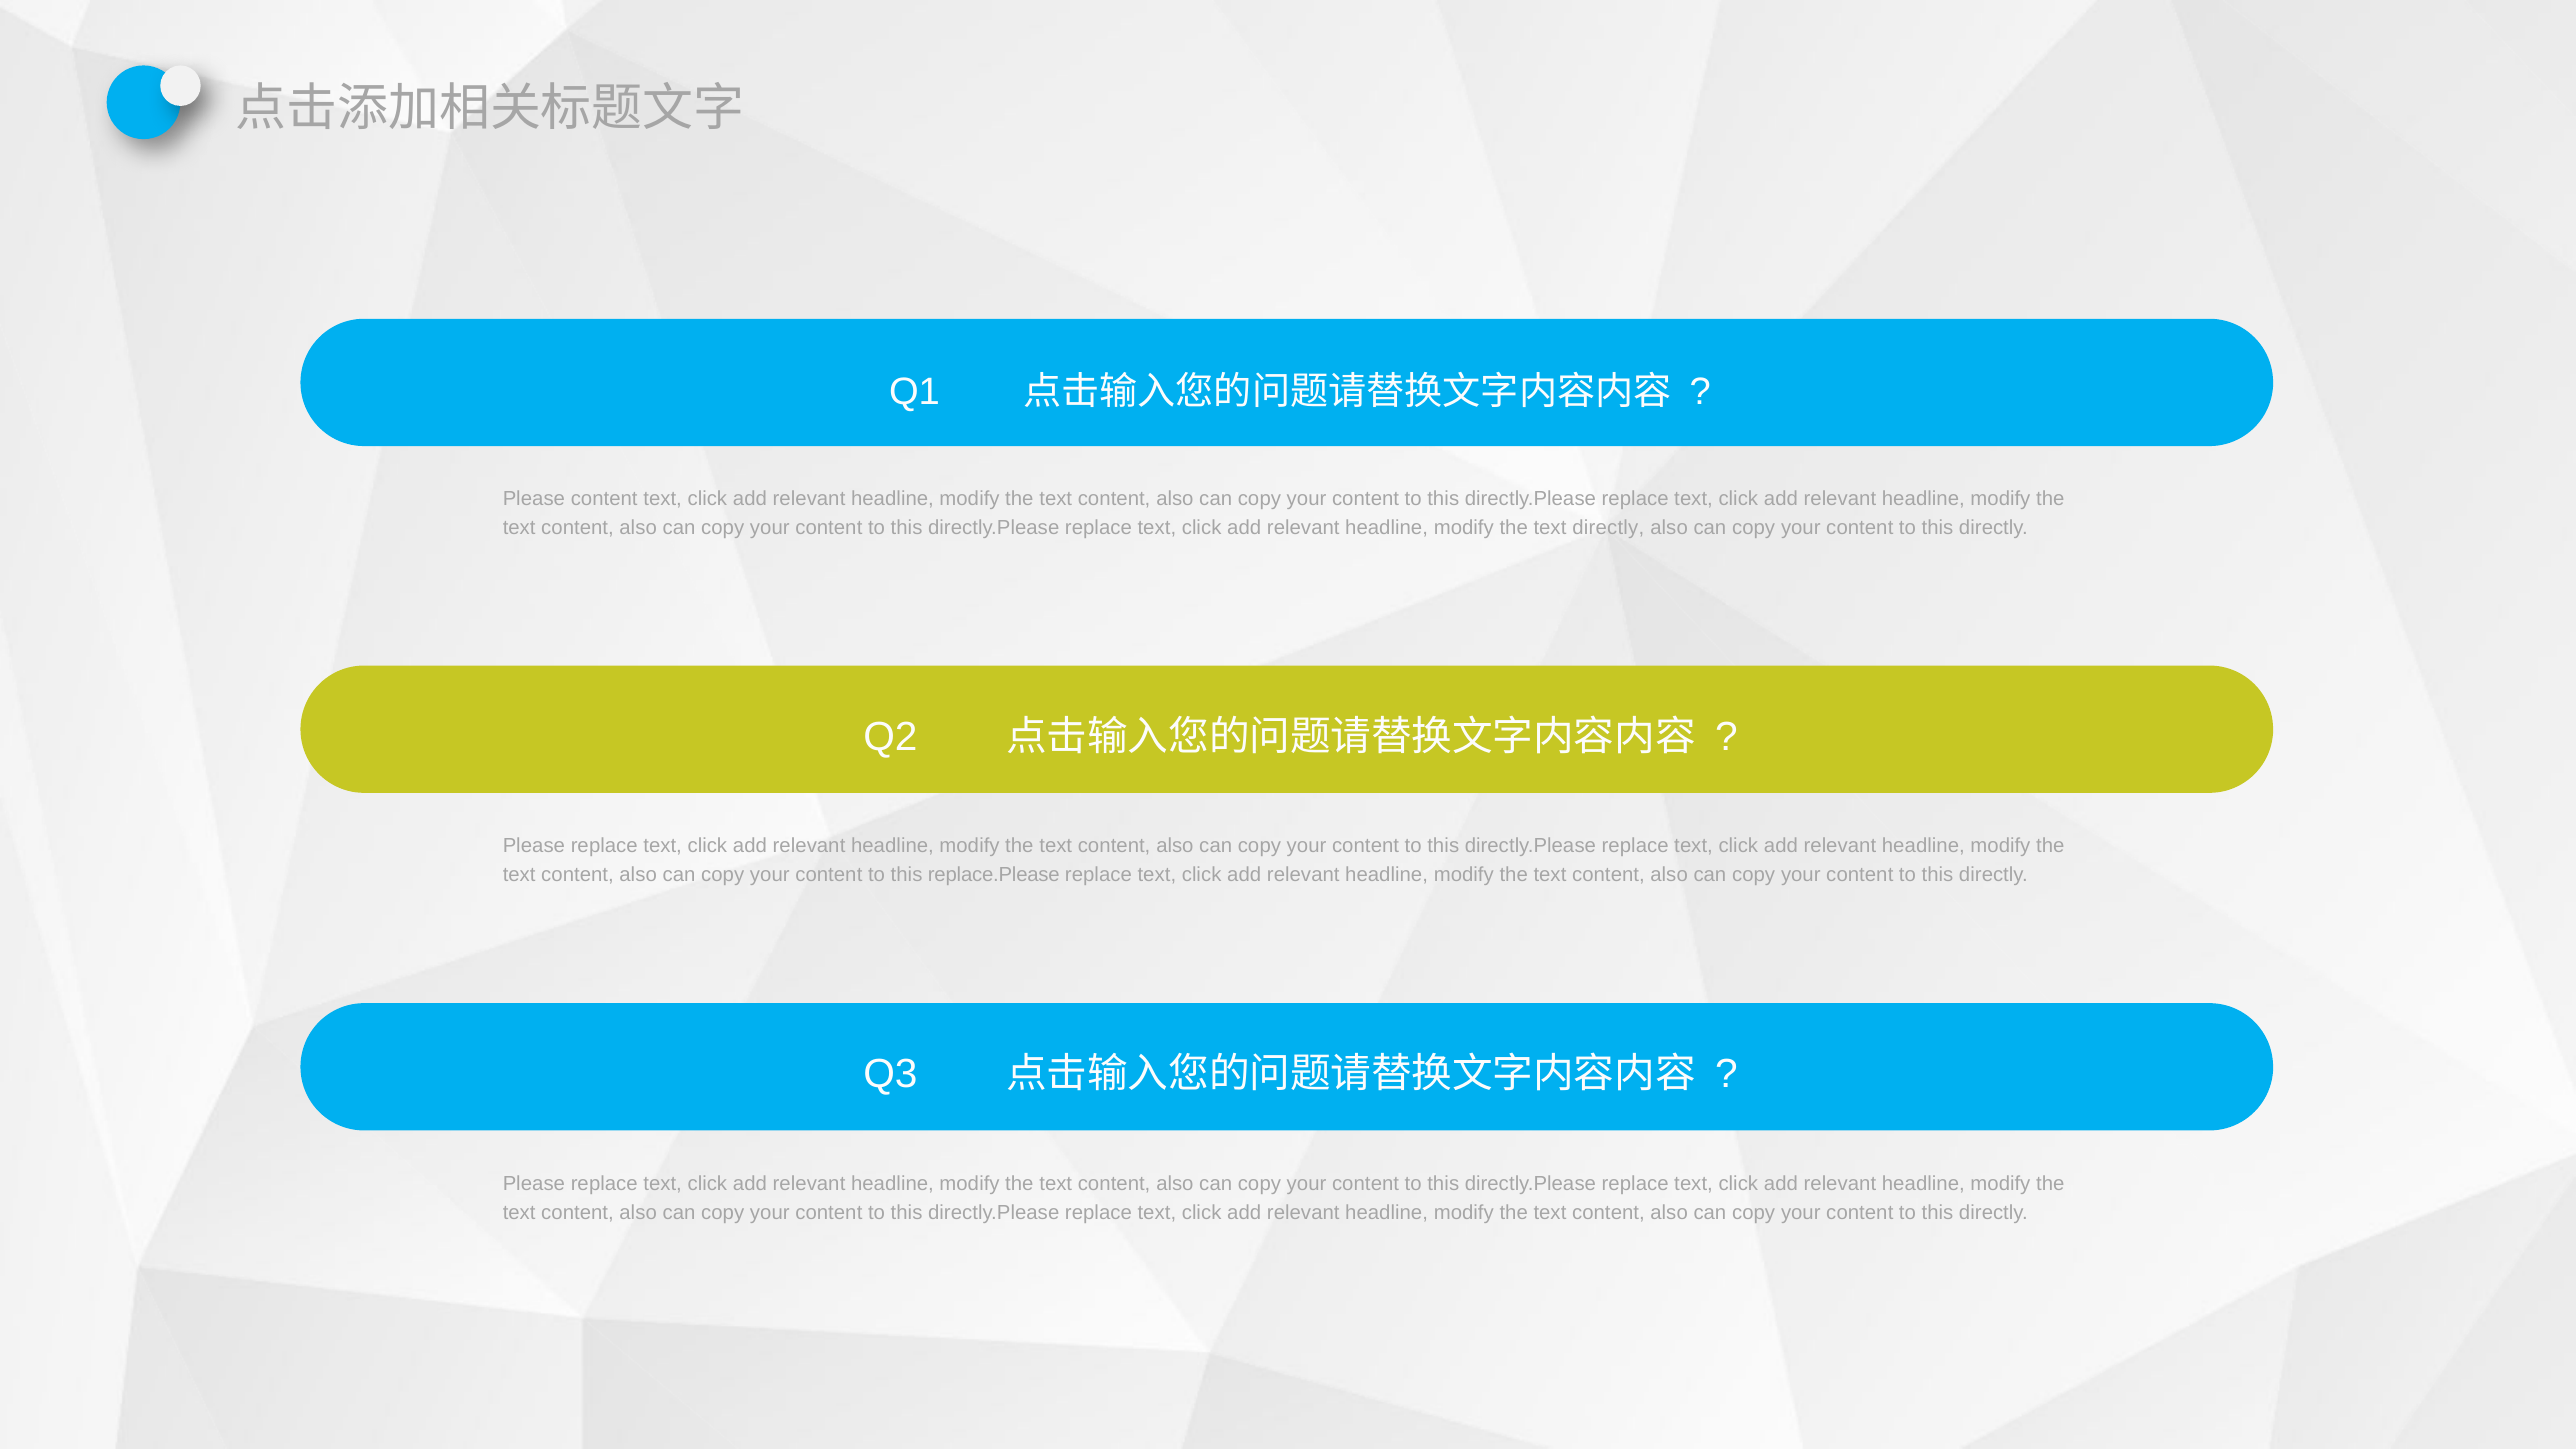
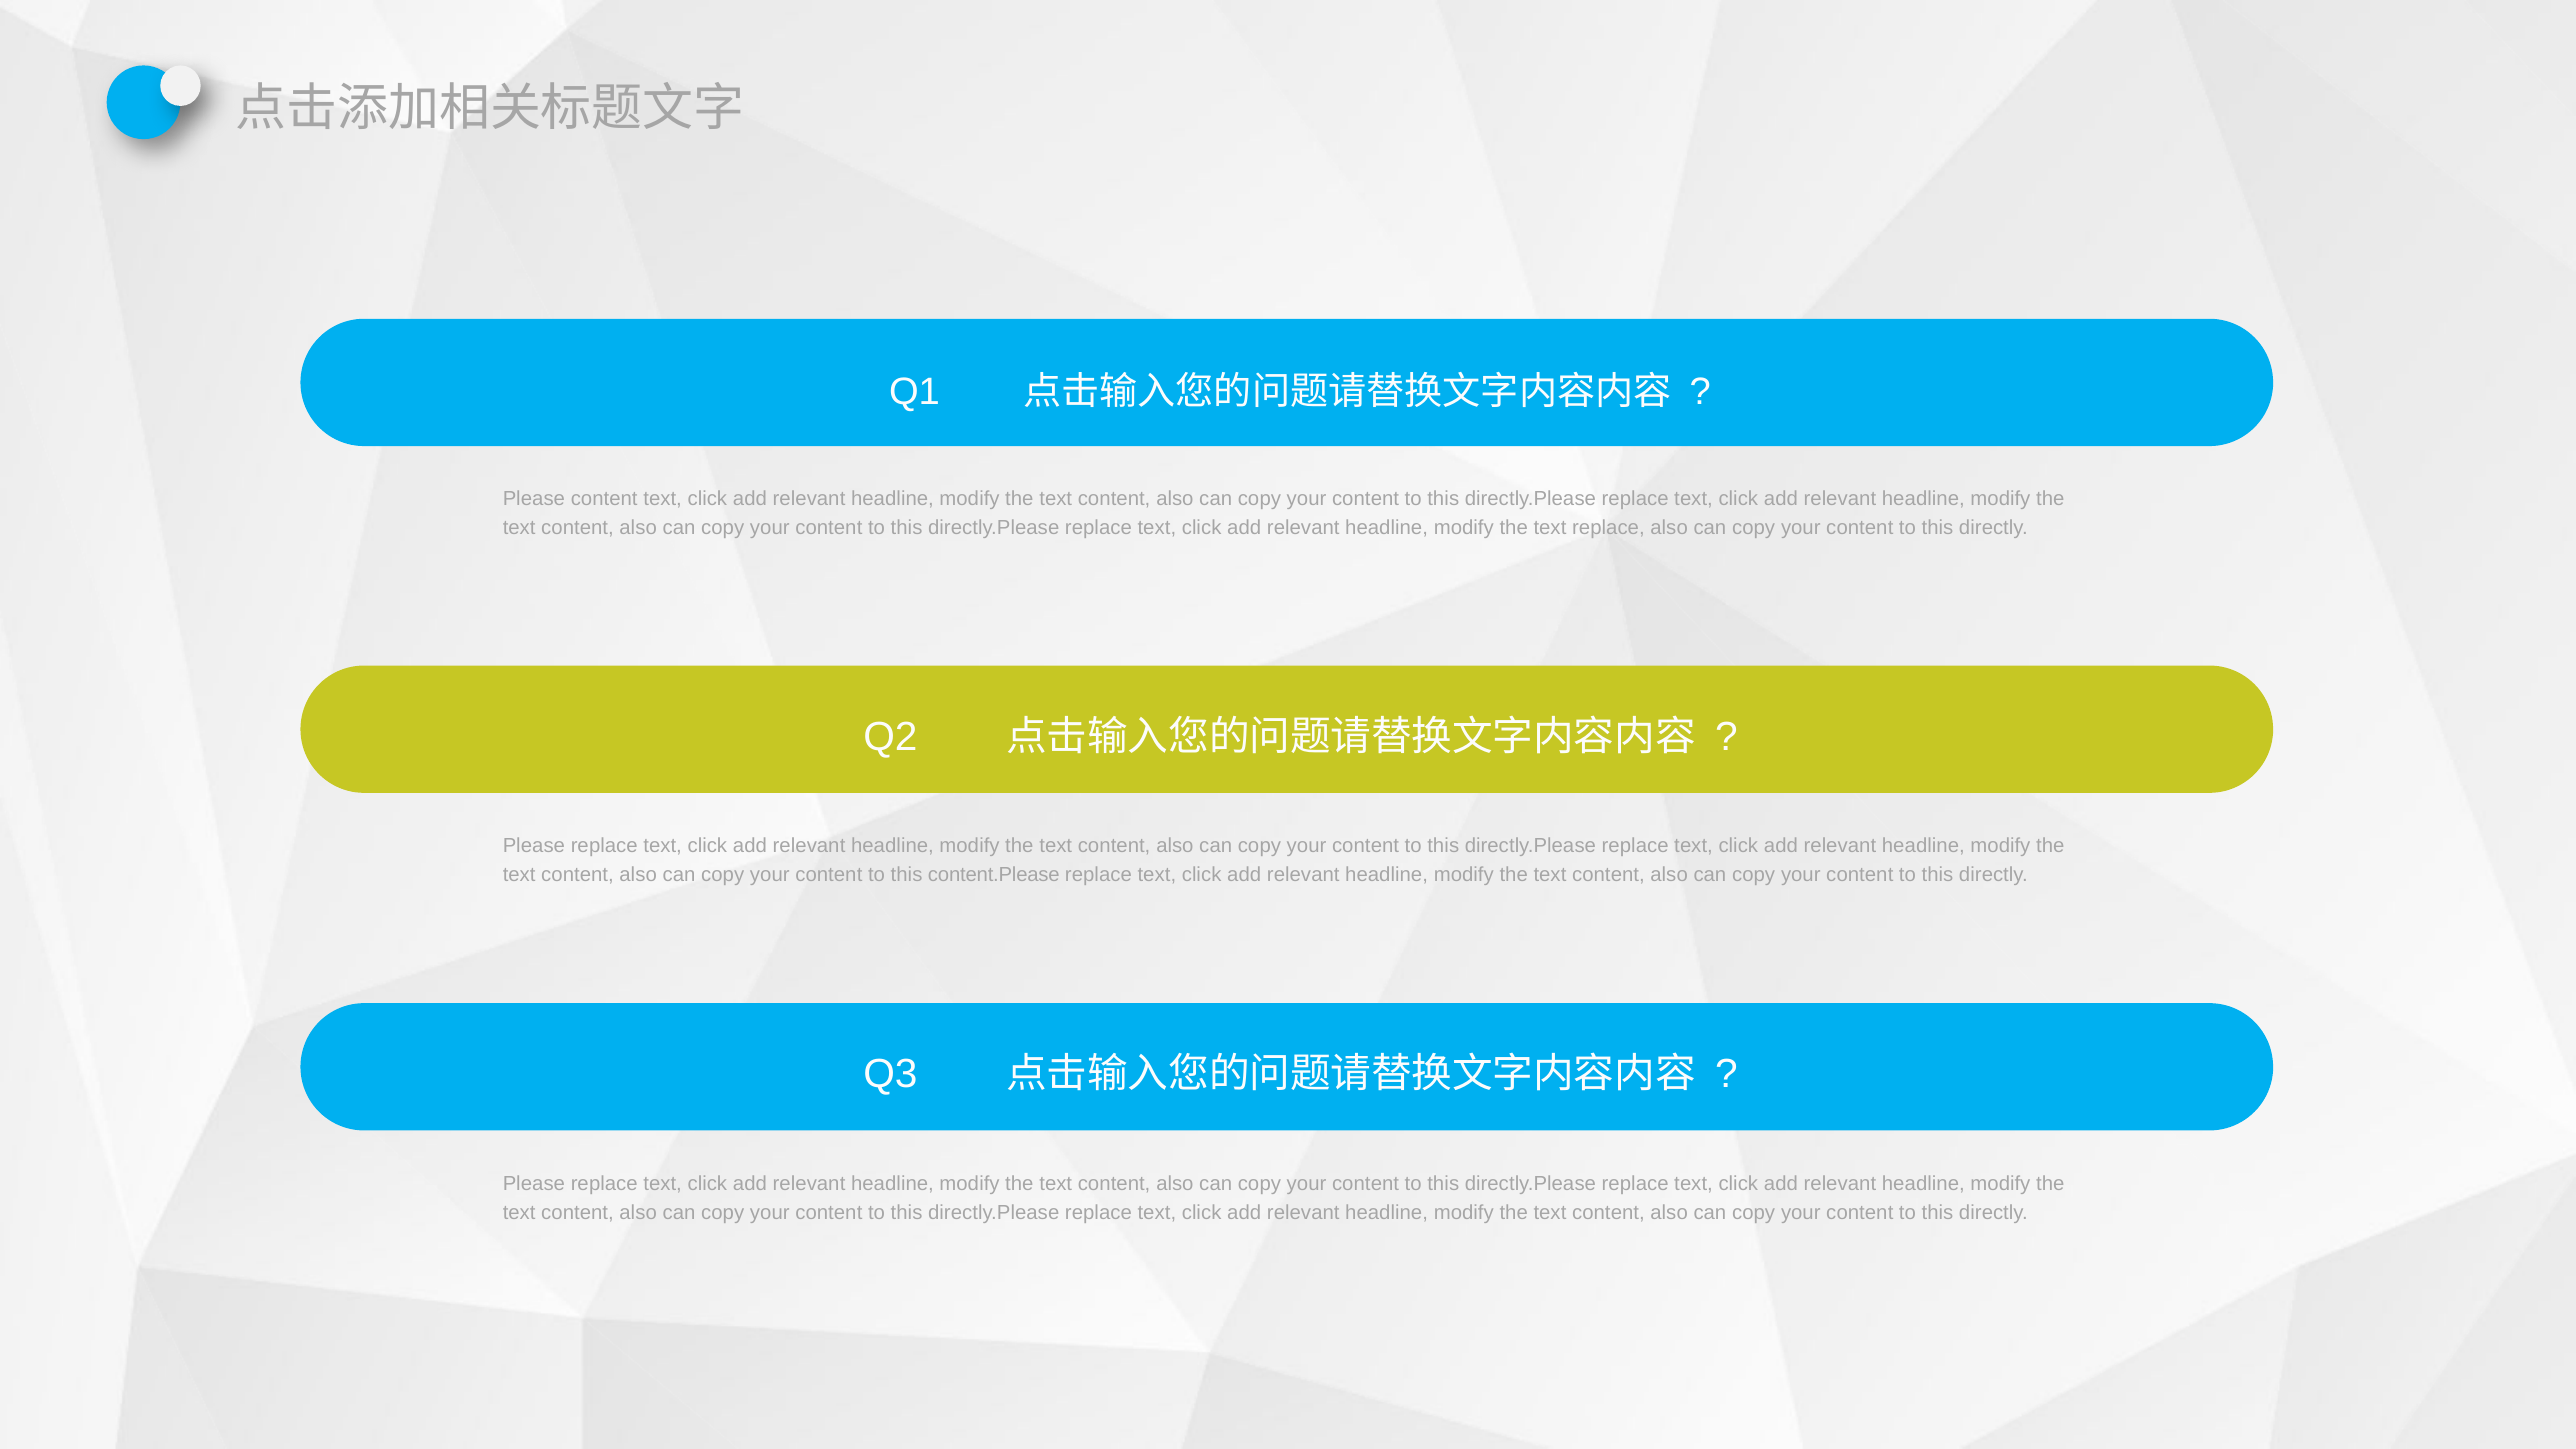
text directly: directly -> replace (1608, 528)
replace.Please: replace.Please -> content.Please (994, 875)
